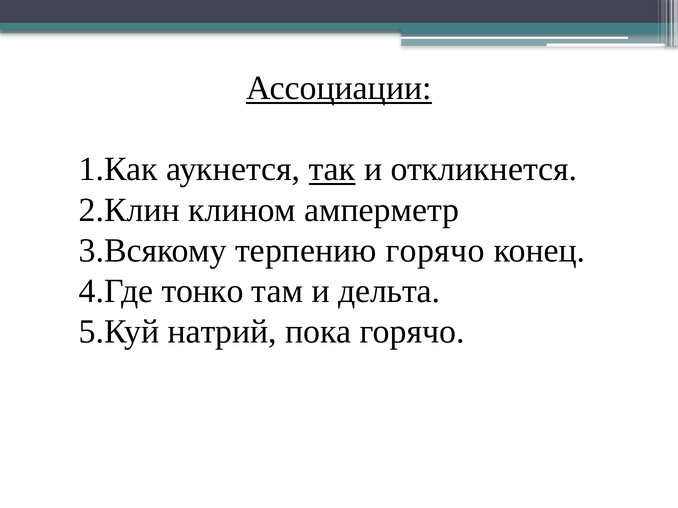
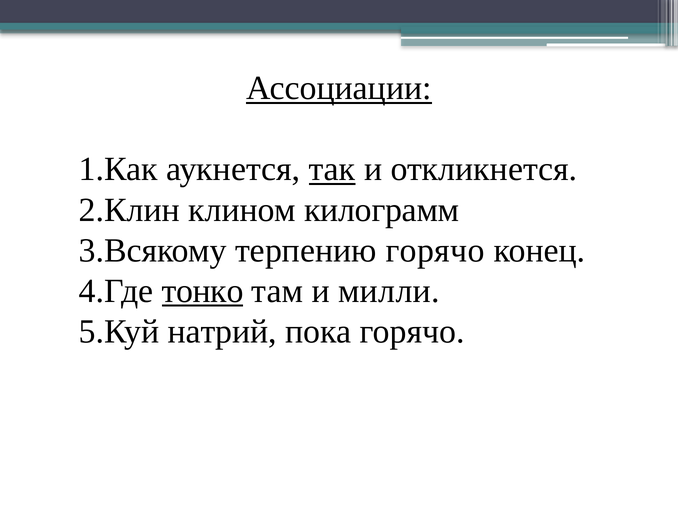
амперметр: амперметр -> килограмм (382, 210)
тонко underline: none -> present (203, 291)
дельта: дельта -> милли (389, 291)
